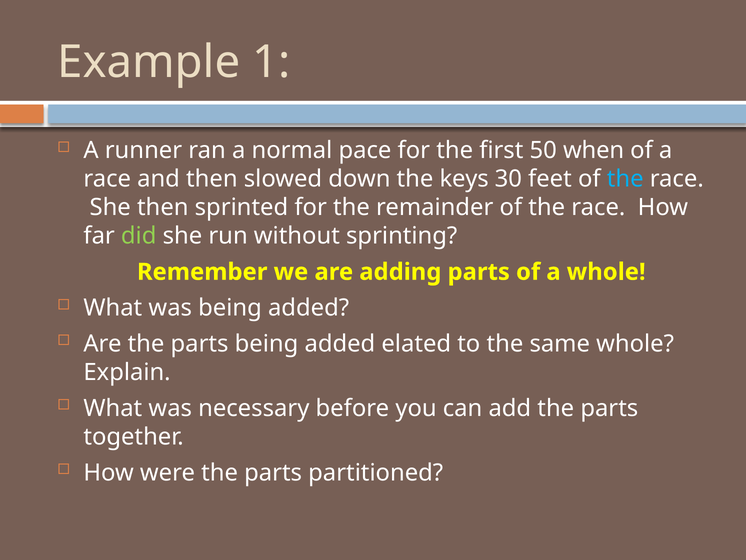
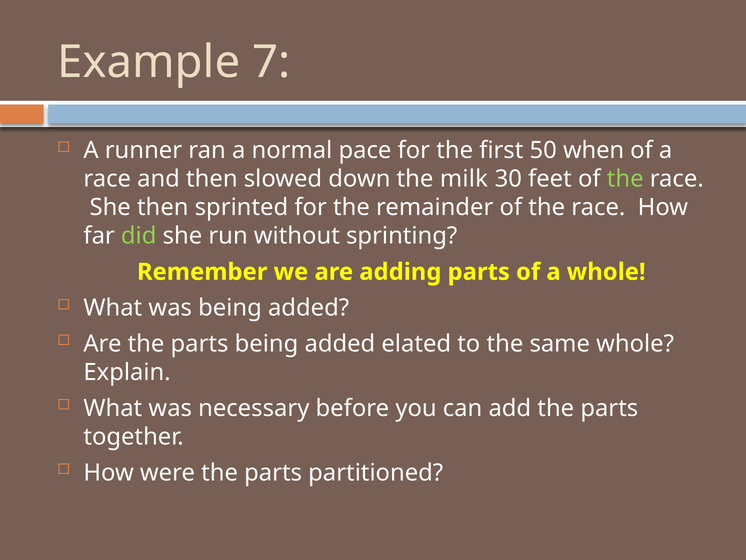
1: 1 -> 7 (271, 62)
keys: keys -> milk (464, 179)
the colour: light blue -> light green (625, 179)
